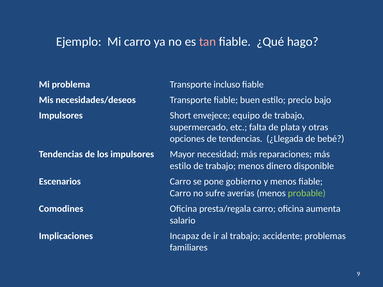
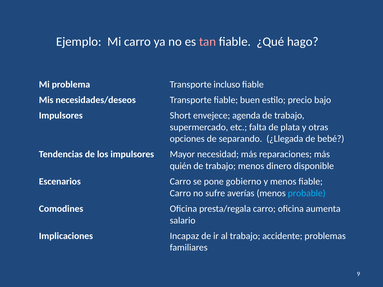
equipo: equipo -> agenda (246, 116)
de tendencias: tendencias -> separando (240, 139)
estilo: estilo -> quién (181, 166)
probable colour: light green -> light blue (307, 193)
